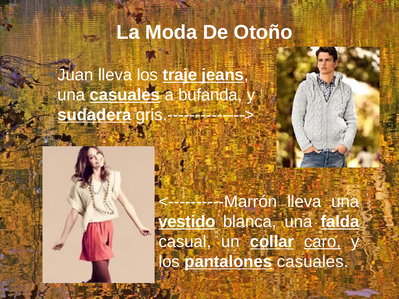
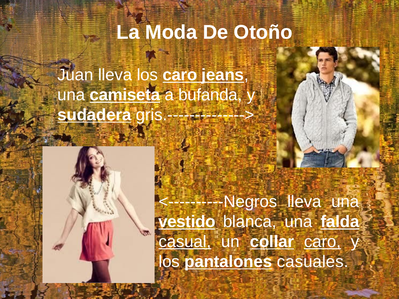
los traje: traje -> caro (180, 75)
una casuales: casuales -> camiseta (125, 95)
<----------Marrón: <----------Marrón -> <----------Negros (218, 202)
casual underline: none -> present (185, 242)
